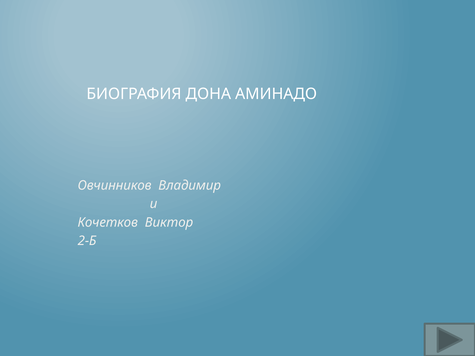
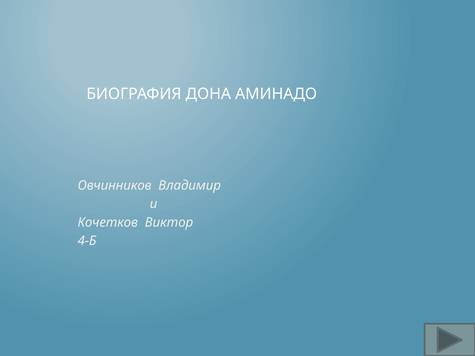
2-Б: 2-Б -> 4-Б (87, 241)
